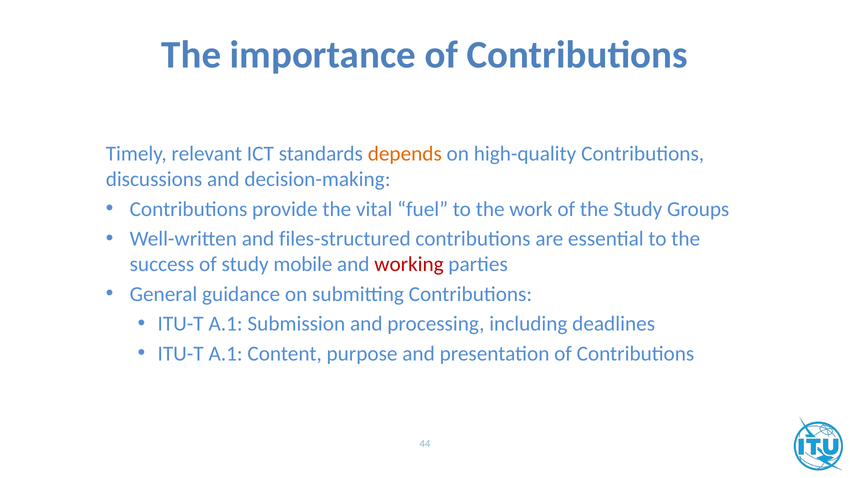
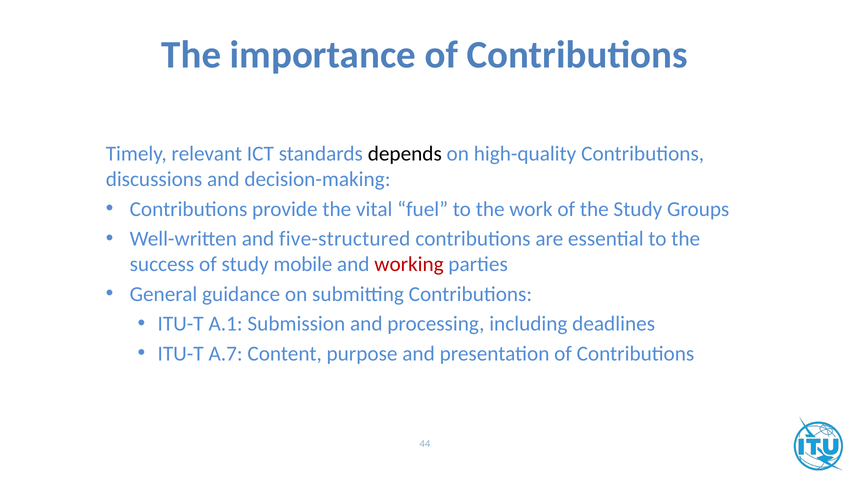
depends colour: orange -> black (405, 154)
files-structured: files-structured -> five-structured (345, 239)
A.1: A.1 -> A.7 (226, 354)
